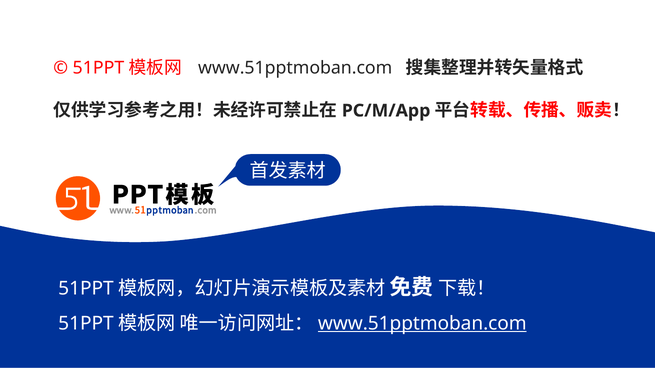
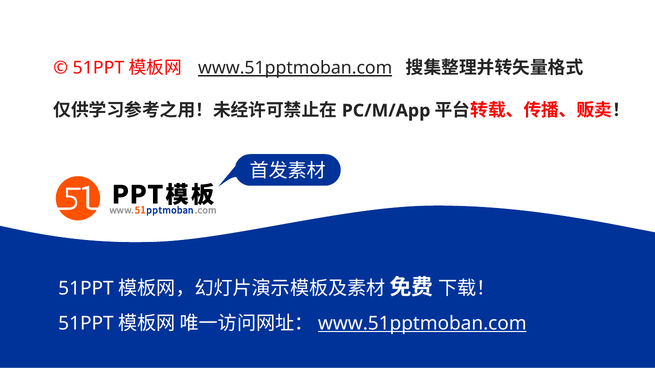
www.51pptmoban.com underline: none -> present (295, 68)
